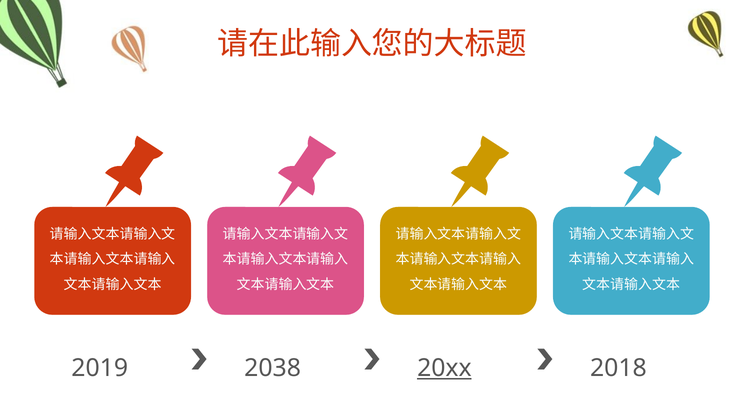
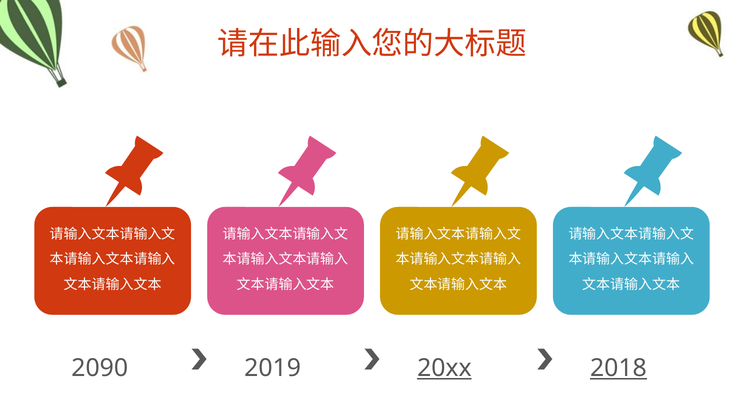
2019: 2019 -> 2090 (100, 369)
2038: 2038 -> 2019 (273, 369)
2018 underline: none -> present (618, 369)
